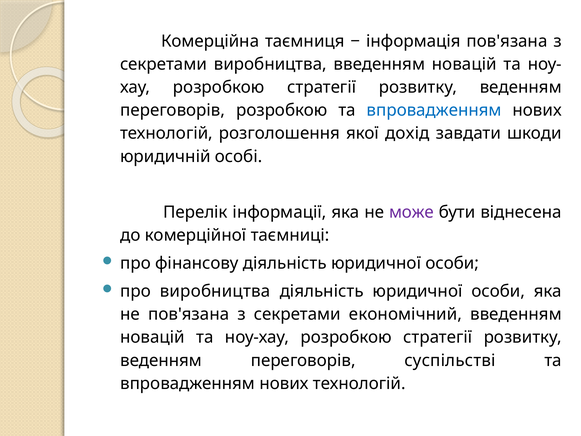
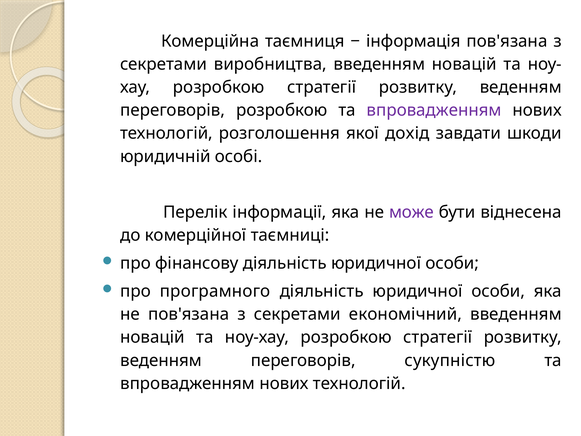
впровадженням colour: blue -> purple (434, 110)
про виробництва: виробництва -> програмного (215, 291)
суспільстві: суспільстві -> сукупністю (450, 360)
